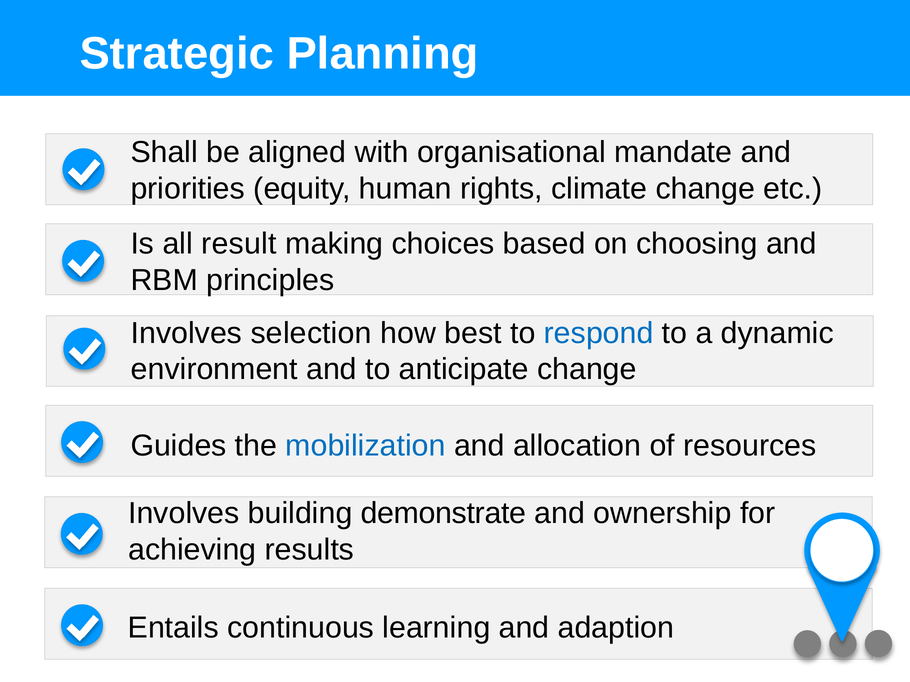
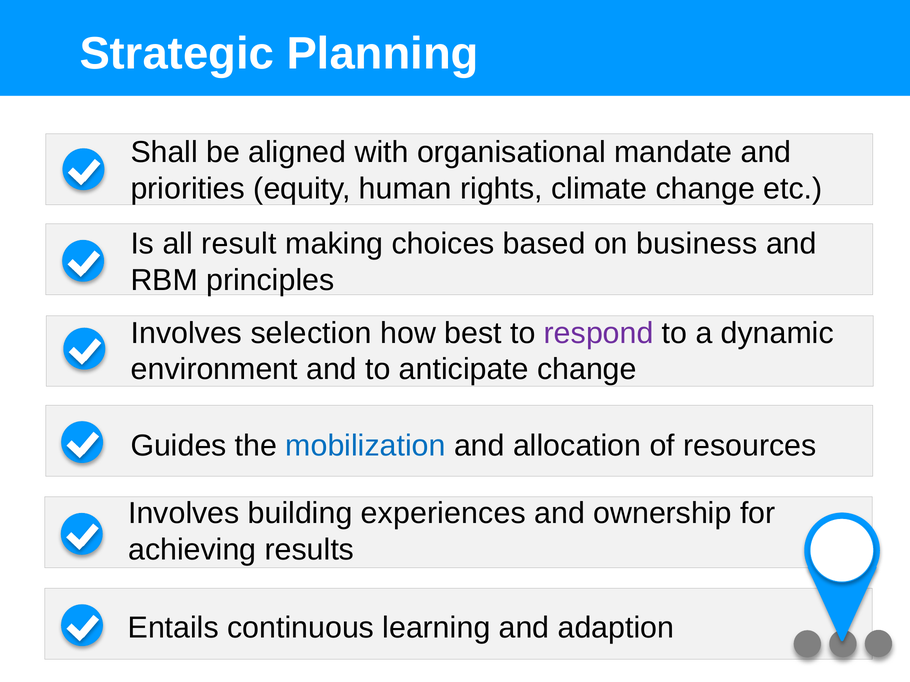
choosing: choosing -> business (697, 244)
respond colour: blue -> purple (599, 333)
demonstrate: demonstrate -> experiences (443, 514)
